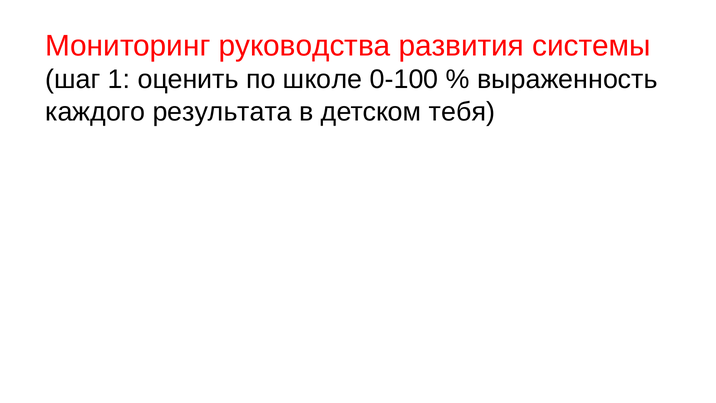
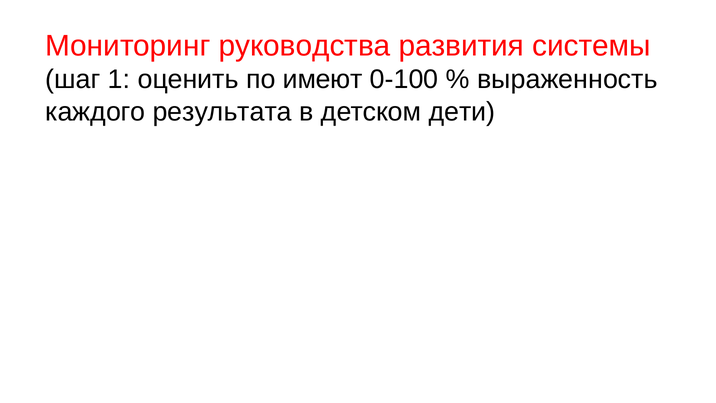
школе: школе -> имеют (323, 79)
тебя: тебя -> дети (462, 112)
